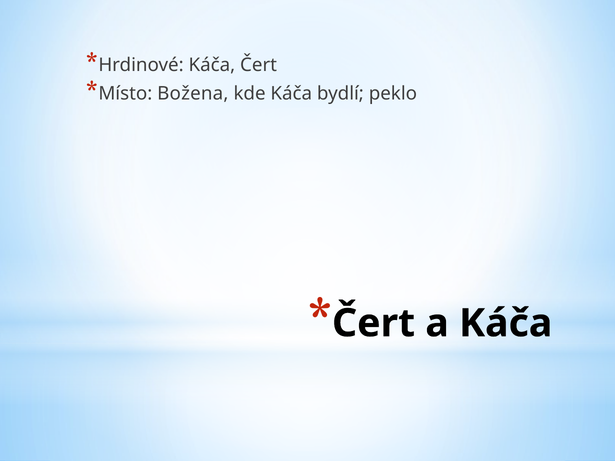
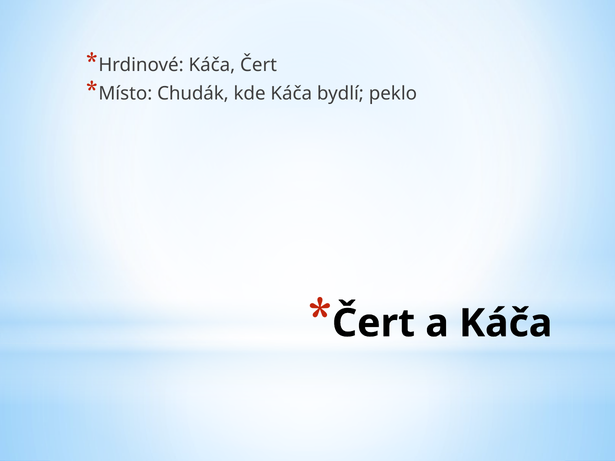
Božena: Božena -> Chudák (193, 94)
